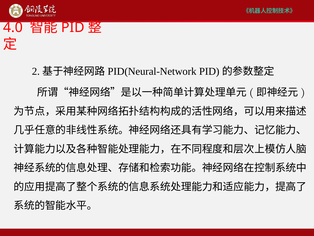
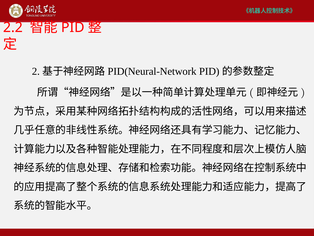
4.0: 4.0 -> 2.2 (13, 28)
